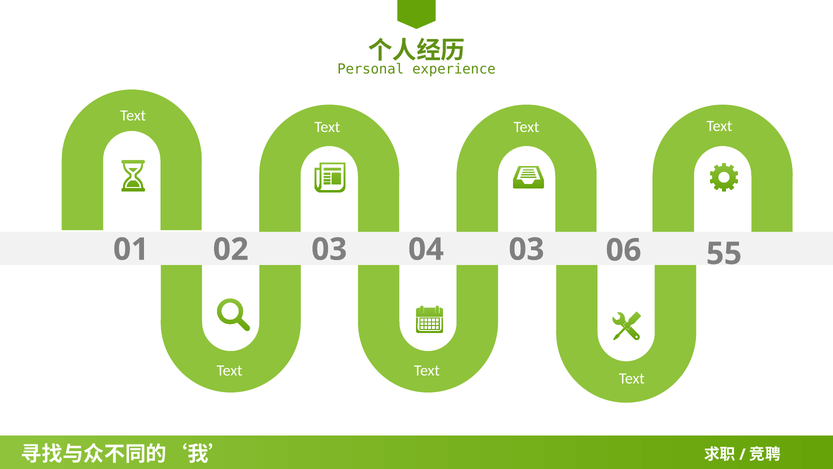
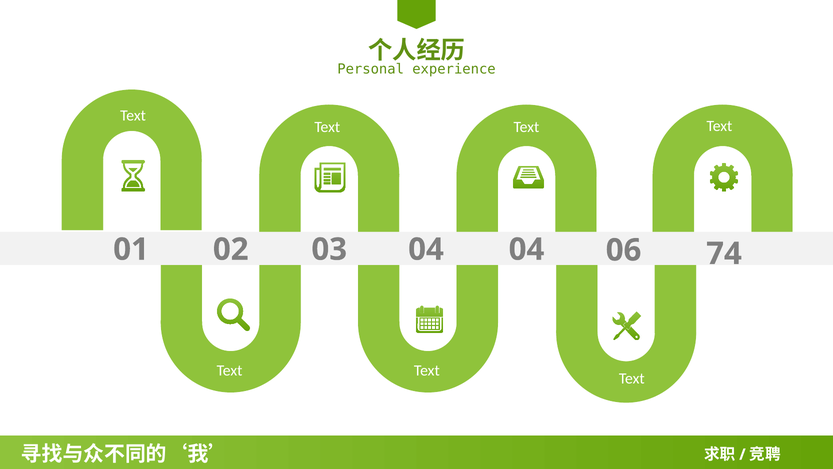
03 03: 03 -> 04 (527, 249)
55: 55 -> 74 (724, 253)
